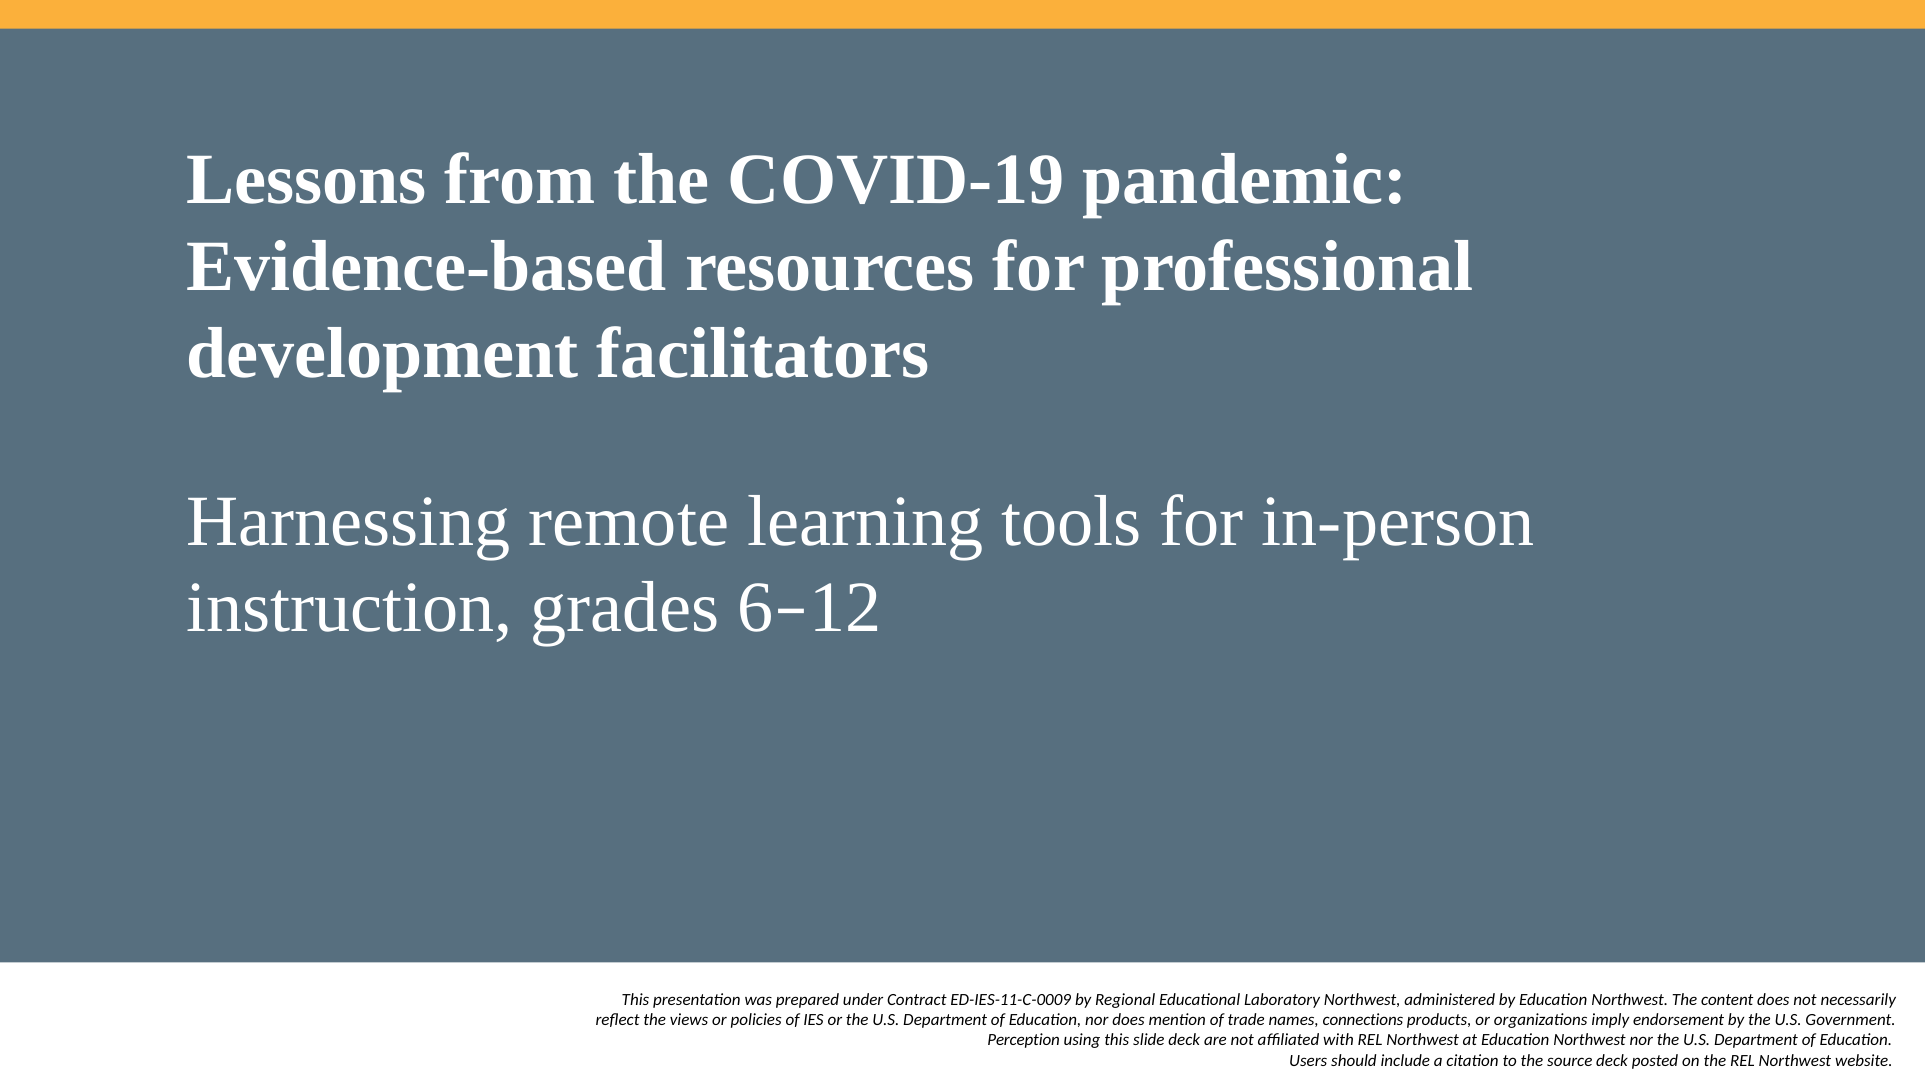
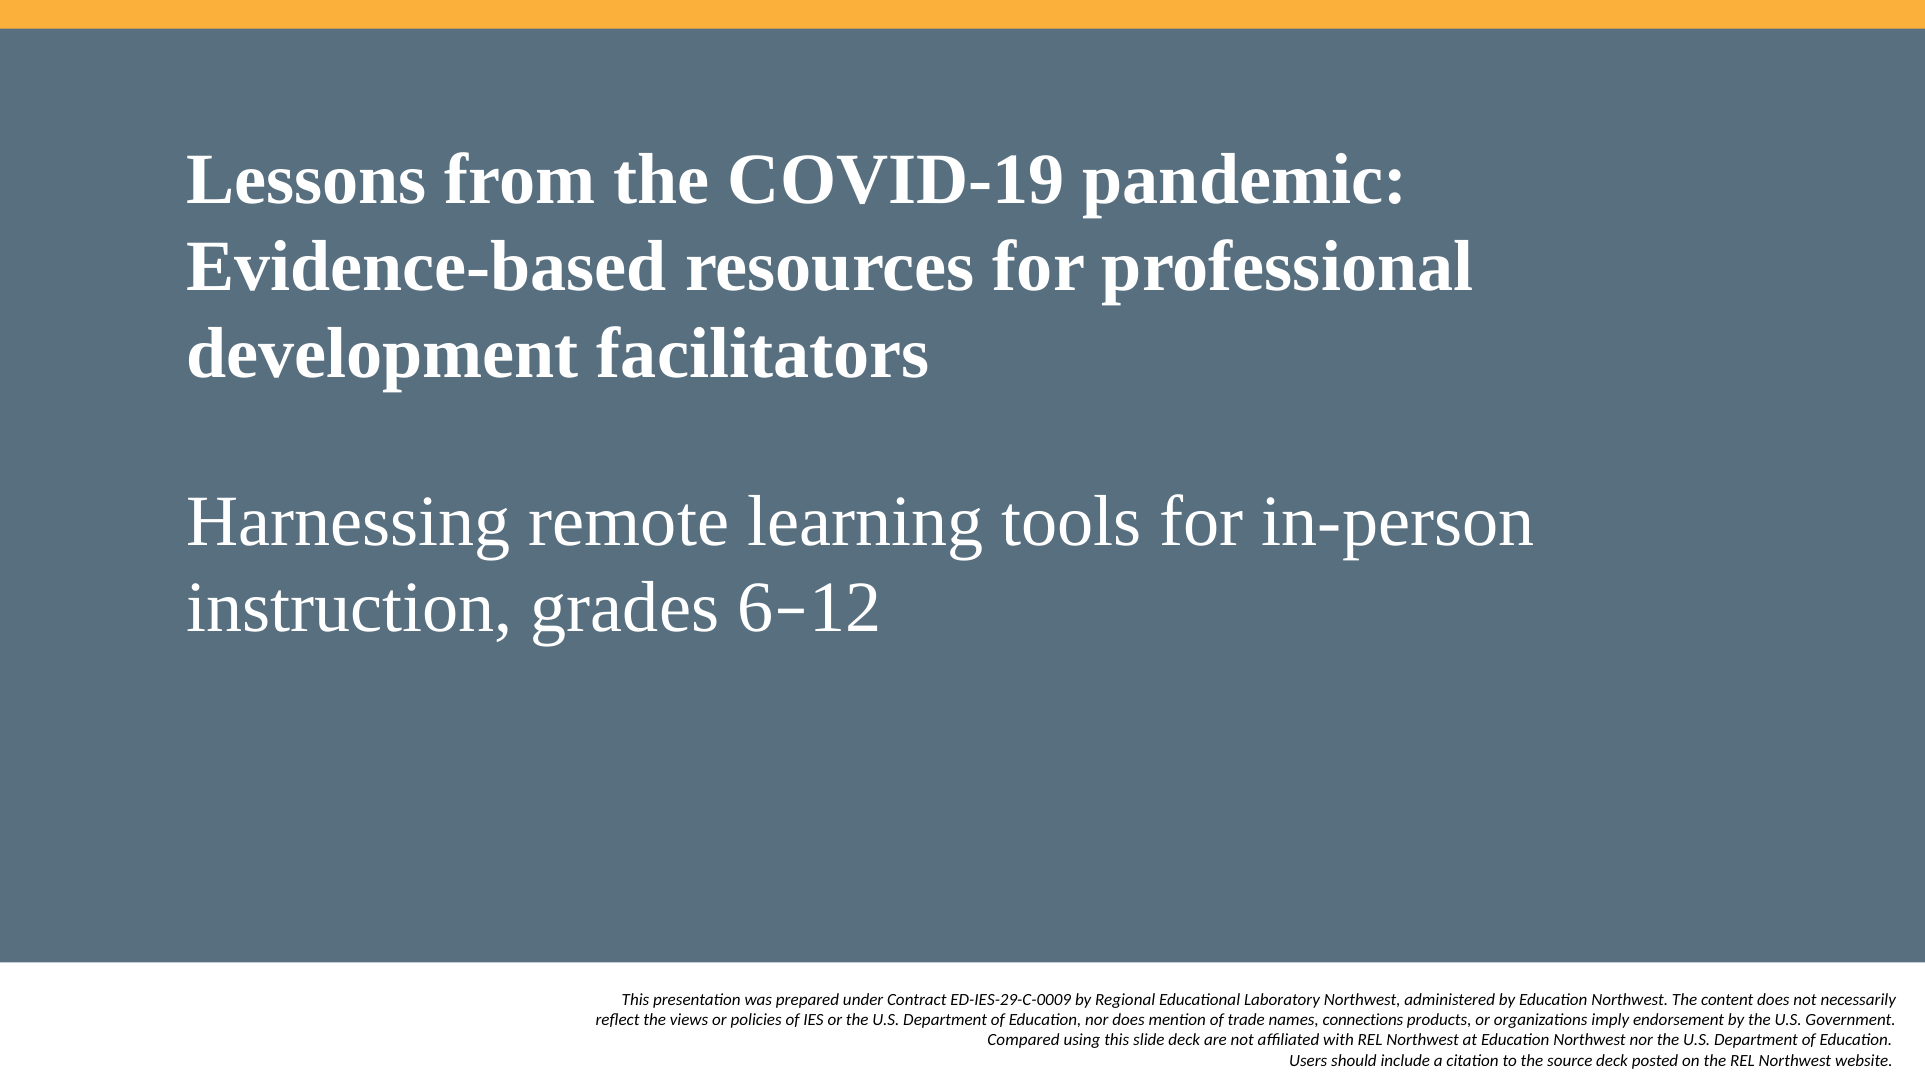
ED-IES-11-C-0009: ED-IES-11-C-0009 -> ED-IES-29-C-0009 (1011, 999)
Perception: Perception -> Compared (1024, 1040)
